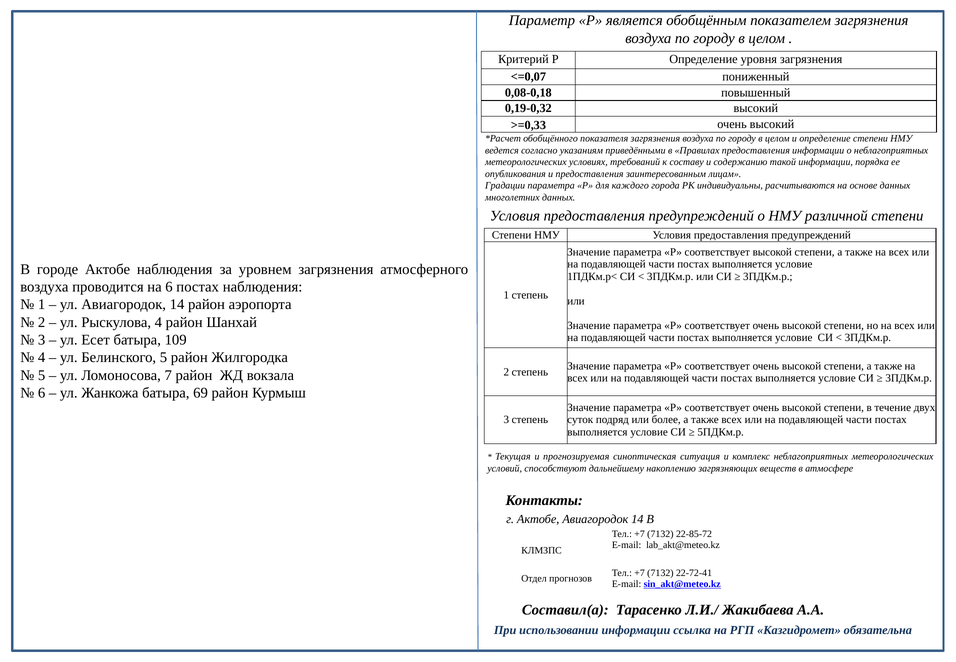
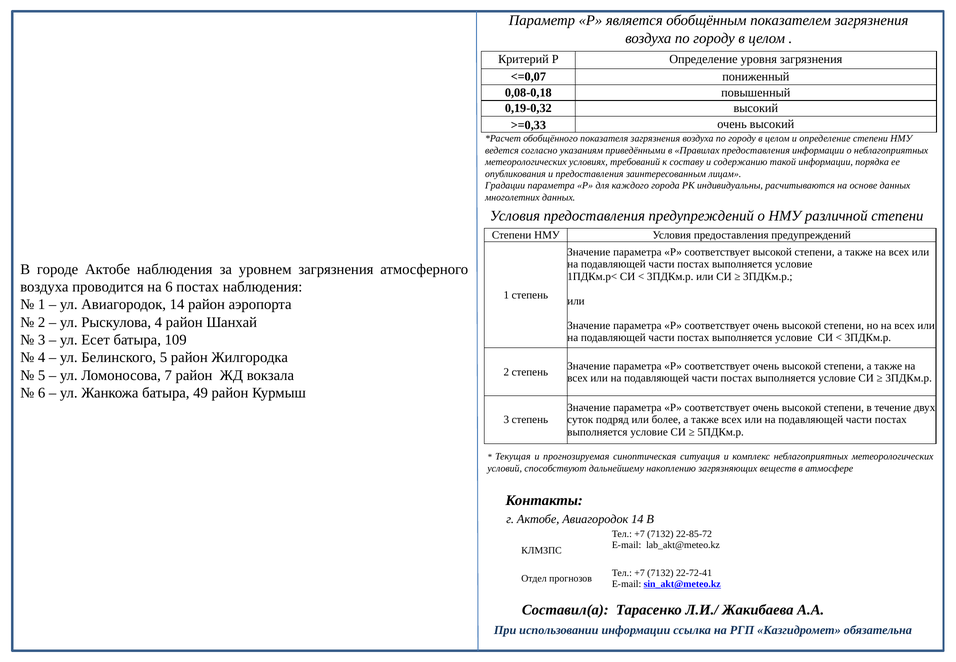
69: 69 -> 49 (201, 393)
